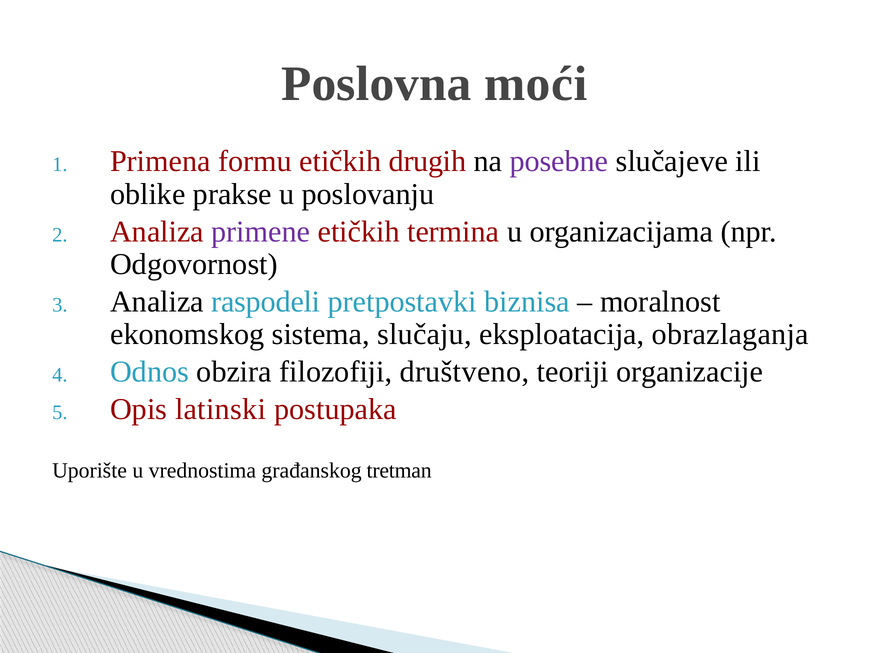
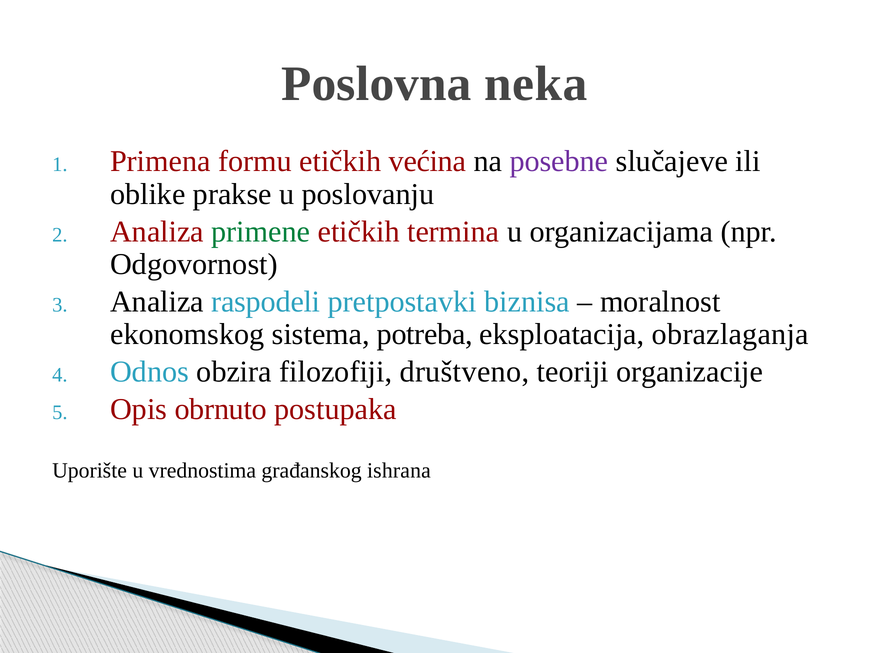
moći: moći -> neka (536, 84)
drugih: drugih -> većina (427, 161)
primene colour: purple -> green (261, 231)
slučaju: slučaju -> potreba (425, 334)
latinski: latinski -> obrnuto (221, 409)
tretman: tretman -> ishrana (399, 470)
